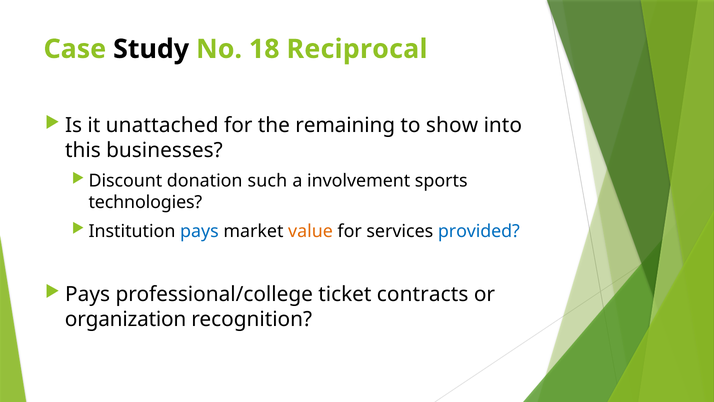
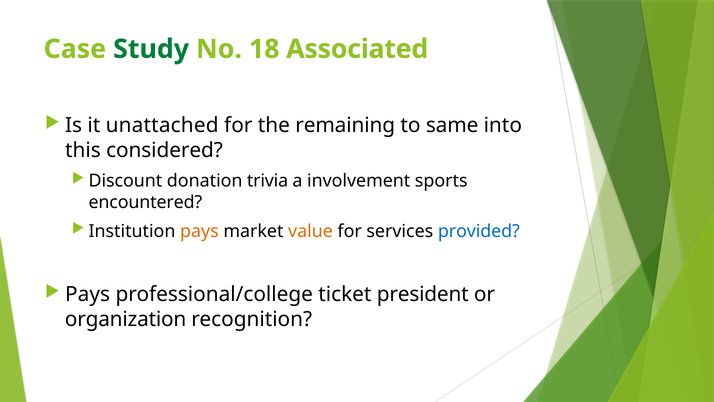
Study colour: black -> green (151, 49)
Reciprocal: Reciprocal -> Associated (357, 49)
show: show -> same (452, 125)
businesses: businesses -> considered (165, 150)
such: such -> trivia (268, 181)
technologies: technologies -> encountered (145, 202)
pays colour: blue -> orange (199, 231)
contracts: contracts -> president (423, 294)
